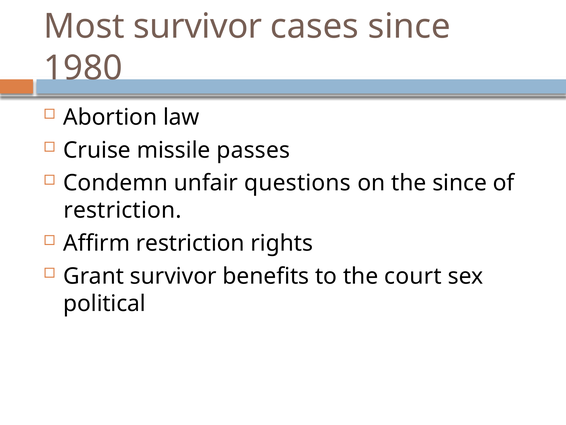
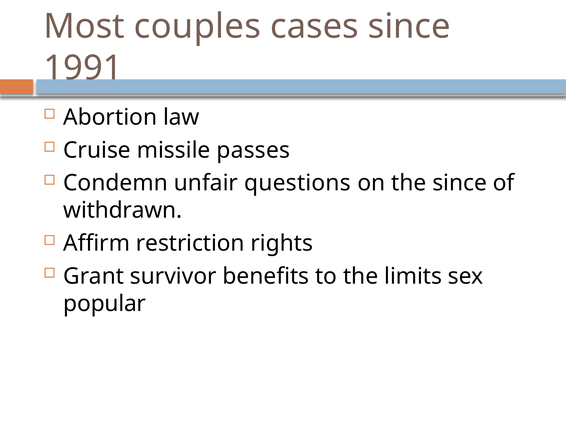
Most survivor: survivor -> couples (197, 26)
1980: 1980 -> 1991 (83, 68)
restriction: restriction -> withdrawn (123, 210)
court: court -> limits (413, 276)
political: political -> popular (105, 303)
